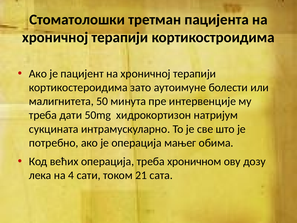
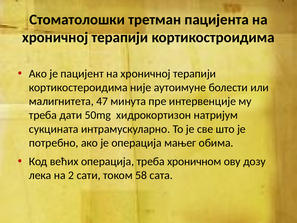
зато: зато -> није (141, 87)
50: 50 -> 47 (102, 101)
4: 4 -> 2 (71, 175)
21: 21 -> 58 (141, 175)
